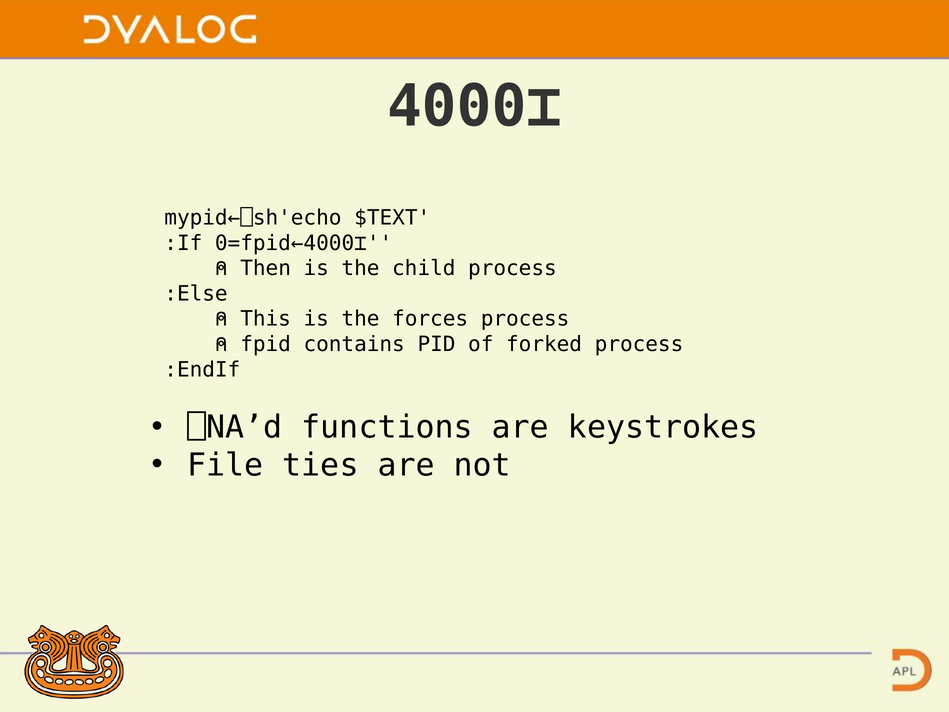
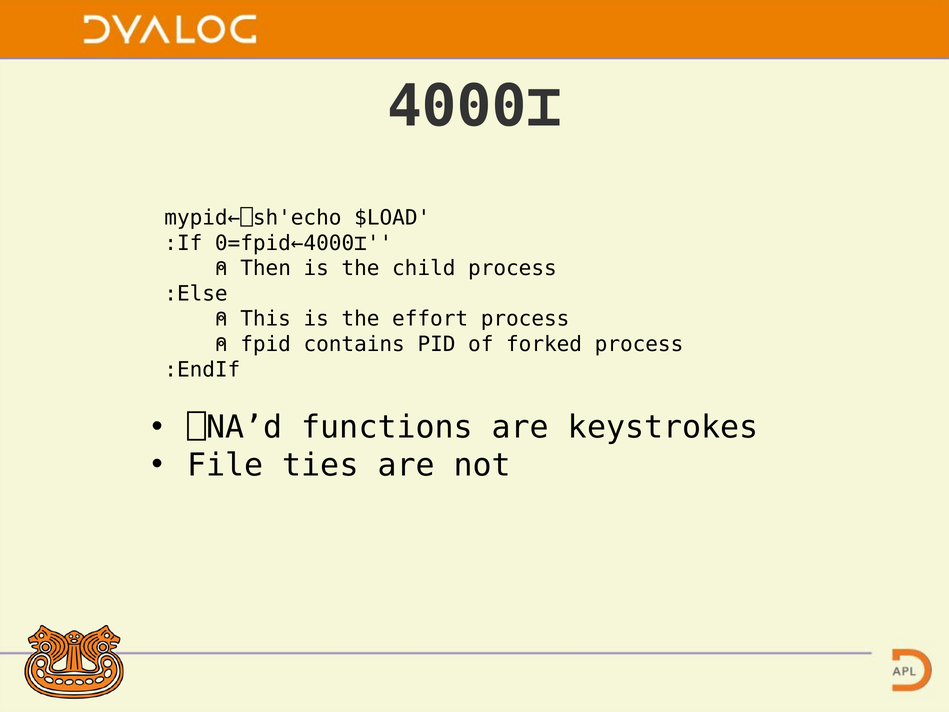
$TEXT: $TEXT -> $LOAD (392, 218)
forces: forces -> effort (430, 319)
